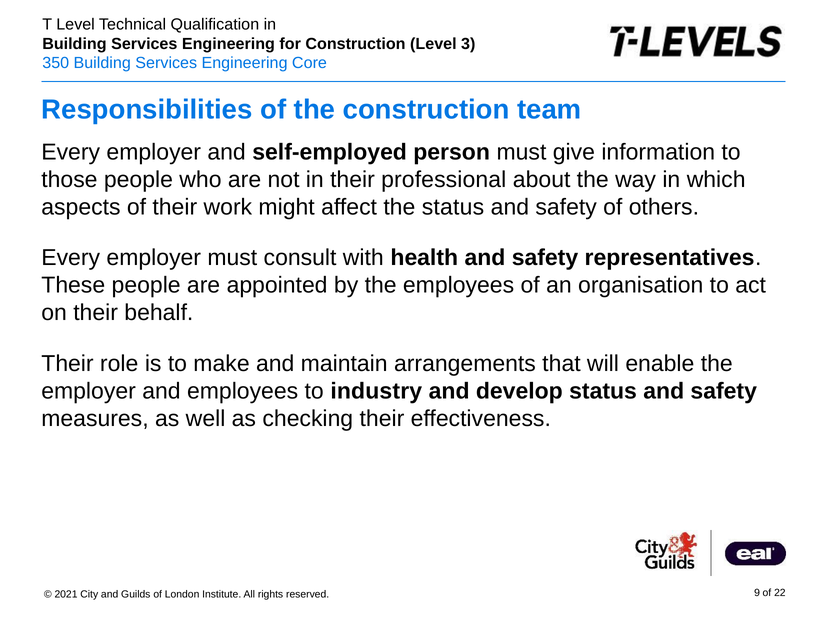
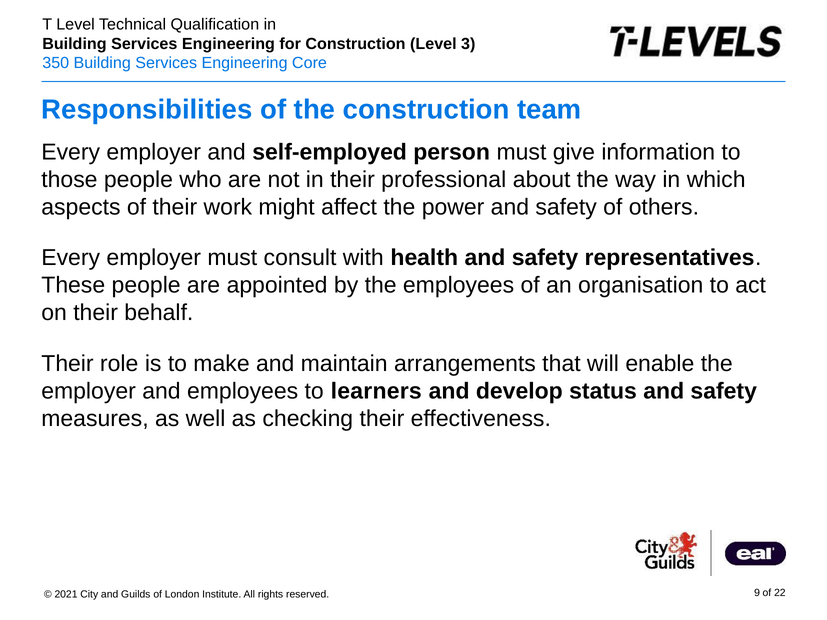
the status: status -> power (453, 207)
industry: industry -> learners (376, 391)
